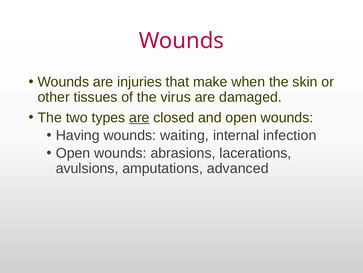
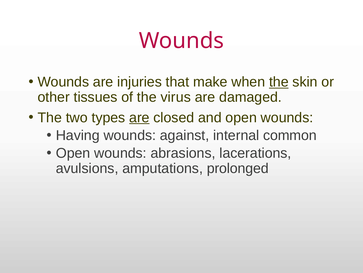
the underline: none -> present (279, 82)
waiting: waiting -> against (185, 135)
infection: infection -> common (290, 135)
advanced: advanced -> prolonged (238, 168)
